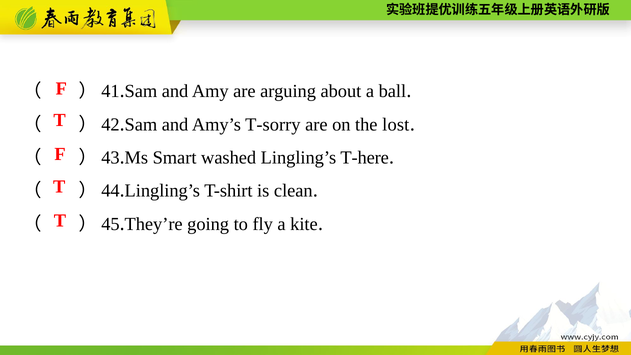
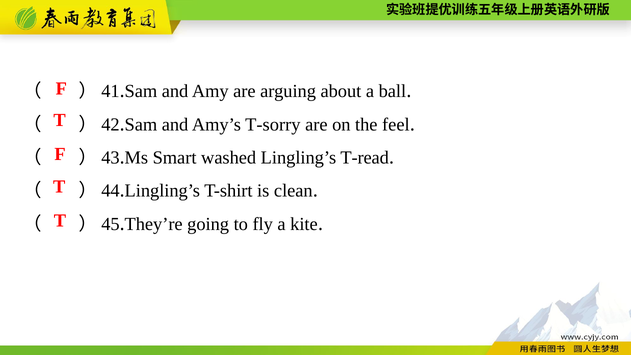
lost: lost -> feel (396, 124)
T-here: T-here -> T-read (365, 158)
